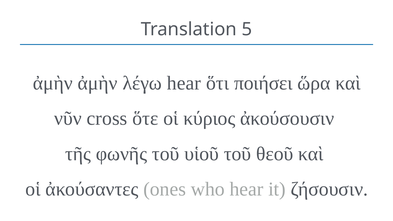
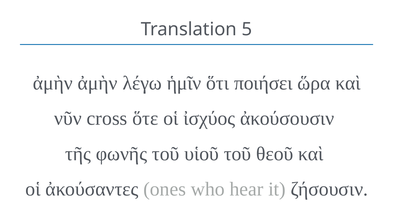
λέγω hear: hear -> ἡμῖν (184, 83)
κύριος: κύριος -> ἰσχύος (209, 118)
